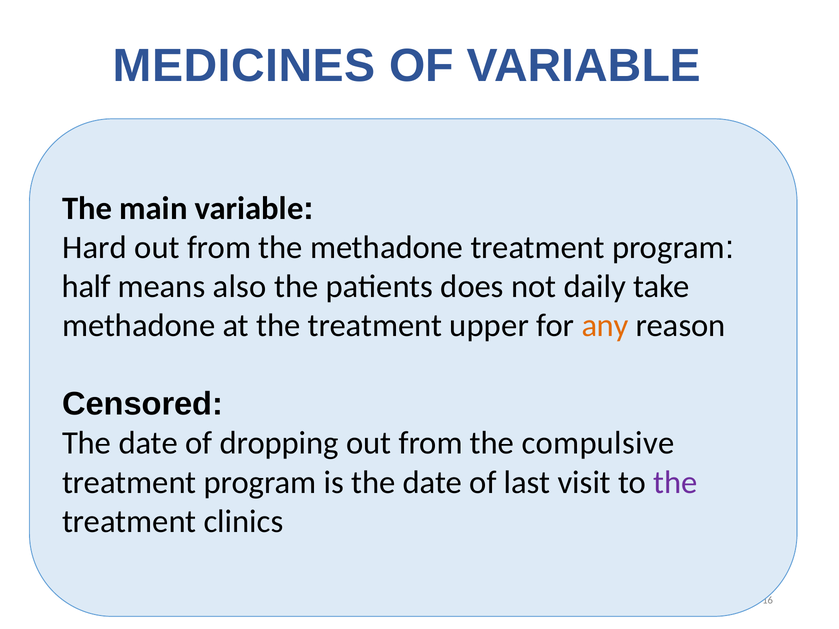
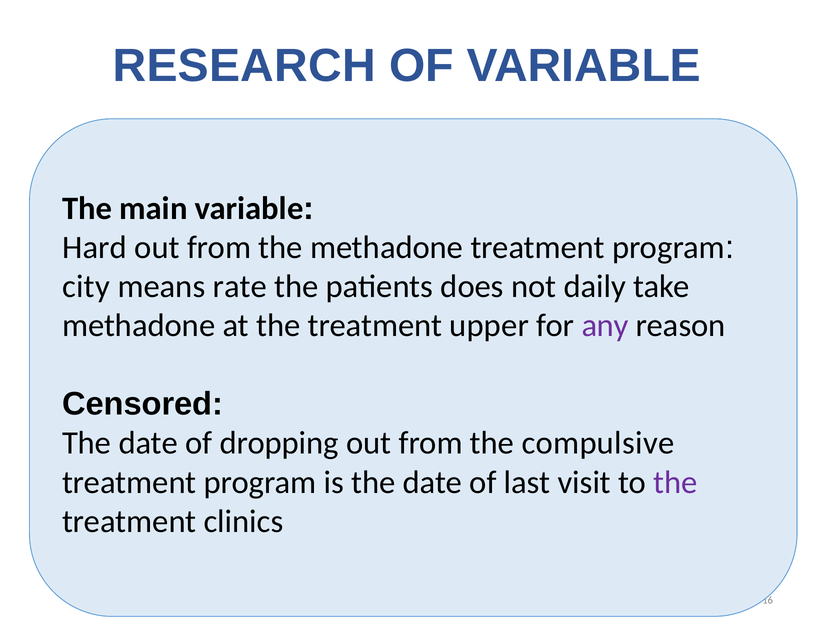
MEDICINES: MEDICINES -> RESEARCH (244, 66)
half: half -> city (86, 287)
also: also -> rate (240, 287)
any colour: orange -> purple (605, 326)
